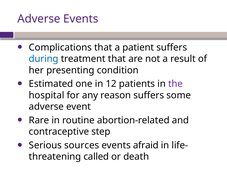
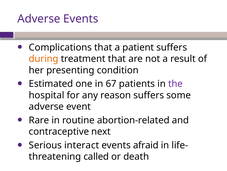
during colour: blue -> orange (44, 59)
12: 12 -> 67 (111, 83)
step: step -> next (101, 131)
sources: sources -> interact (82, 145)
